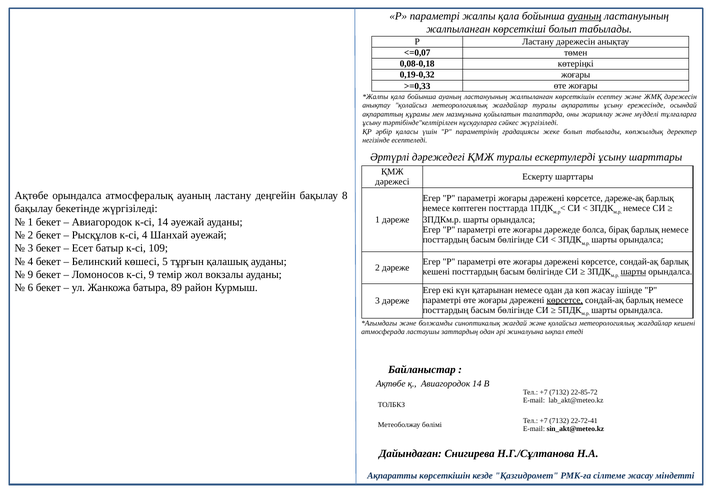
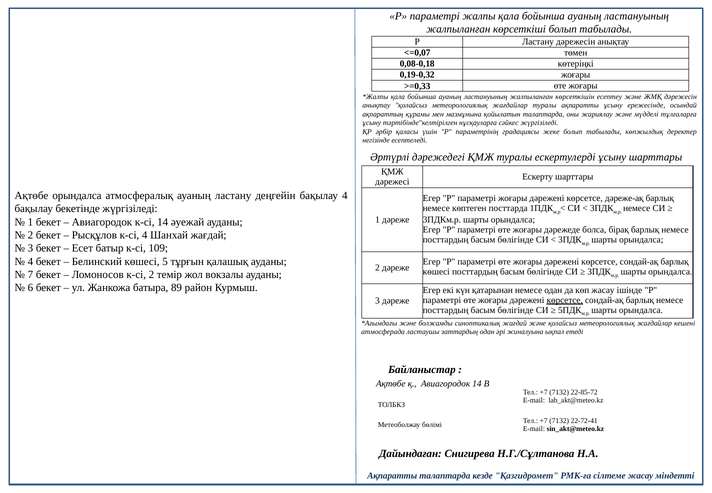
ауаның underline: present -> none (585, 16)
бақылау 8: 8 -> 4 (345, 196)
Шанхай әуежай: әуежай -> жағдай (209, 235)
кешені: кешені -> көшесі (436, 272)
шарты underline: present -> none (633, 272)
9: 9 -> 7 (30, 275)
к-сі 9: 9 -> 2 (151, 275)
Ақпаратты көрсеткішін: көрсеткішін -> талаптарда (445, 476)
